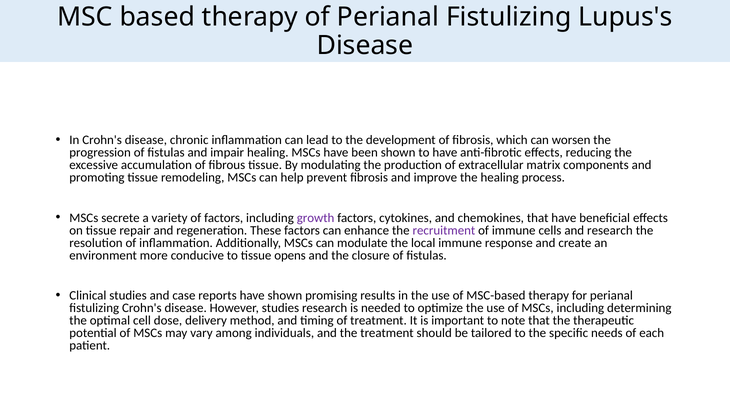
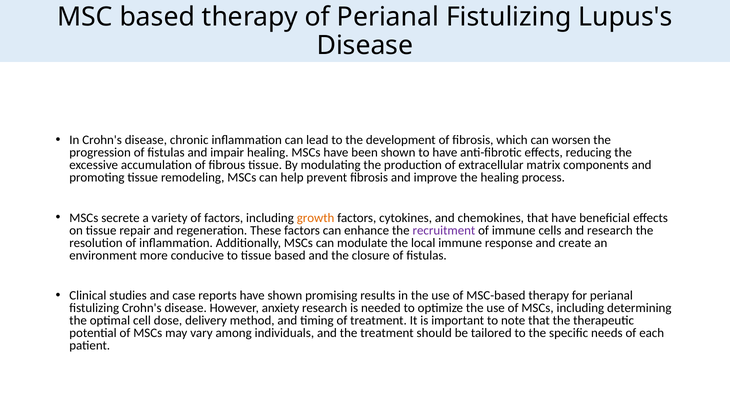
growth colour: purple -> orange (316, 218)
tissue opens: opens -> based (290, 256)
However studies: studies -> anxiety (281, 309)
